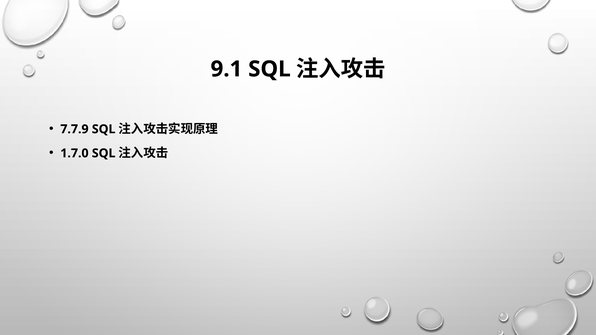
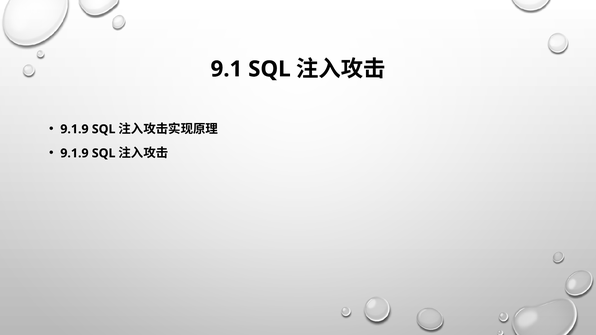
7.7.9: 7.7.9 -> 9.1.9 (74, 129)
1.7.0: 1.7.0 -> 9.1.9 (74, 153)
